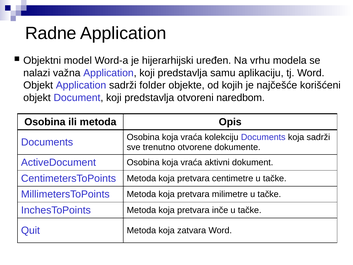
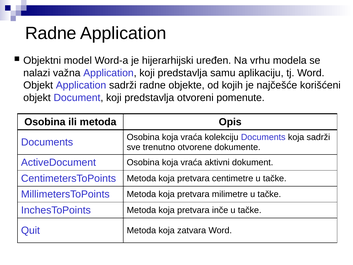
sadrži folder: folder -> radne (153, 85)
naredbom: naredbom -> pomenute (241, 98)
